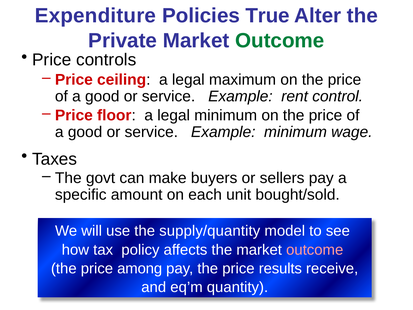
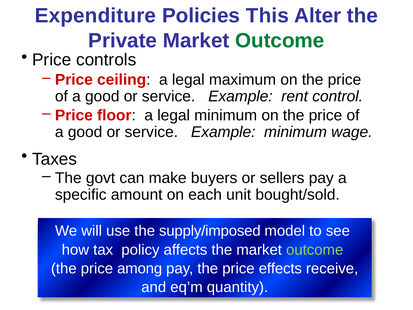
True: True -> This (267, 16)
supply/quantity: supply/quantity -> supply/imposed (210, 231)
outcome colour: pink -> light green (315, 250)
results: results -> effects (280, 268)
